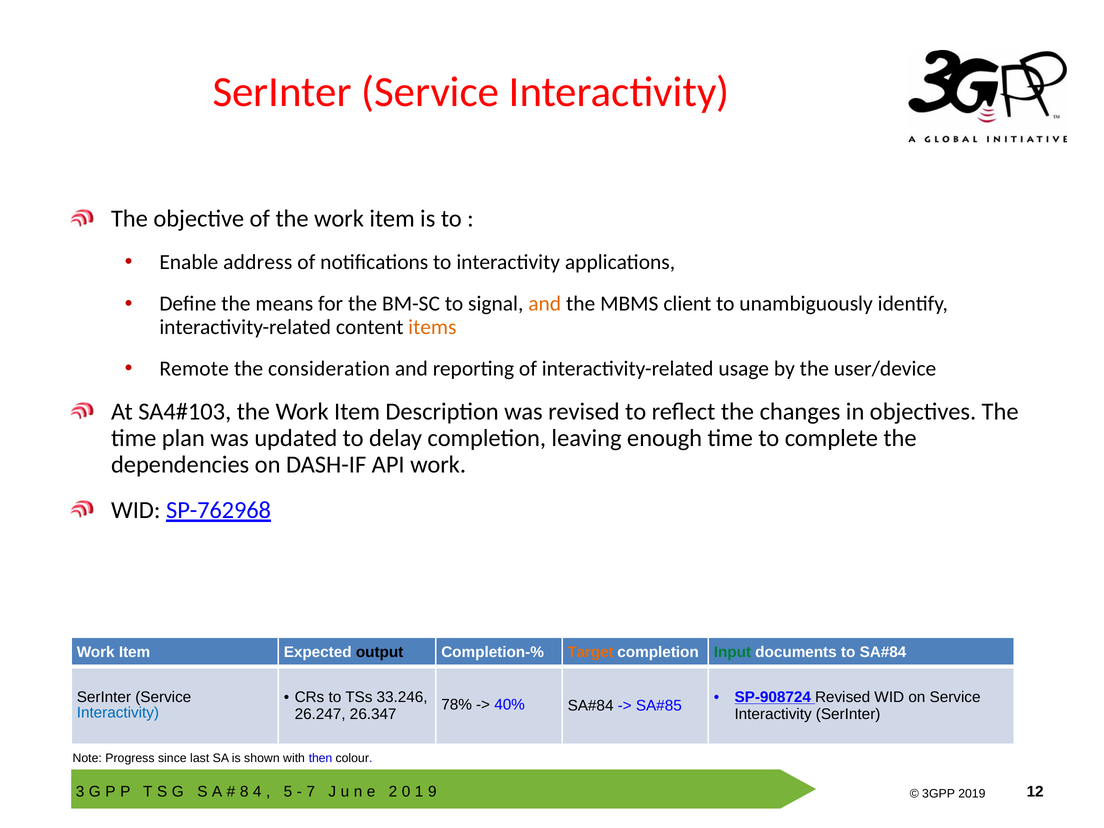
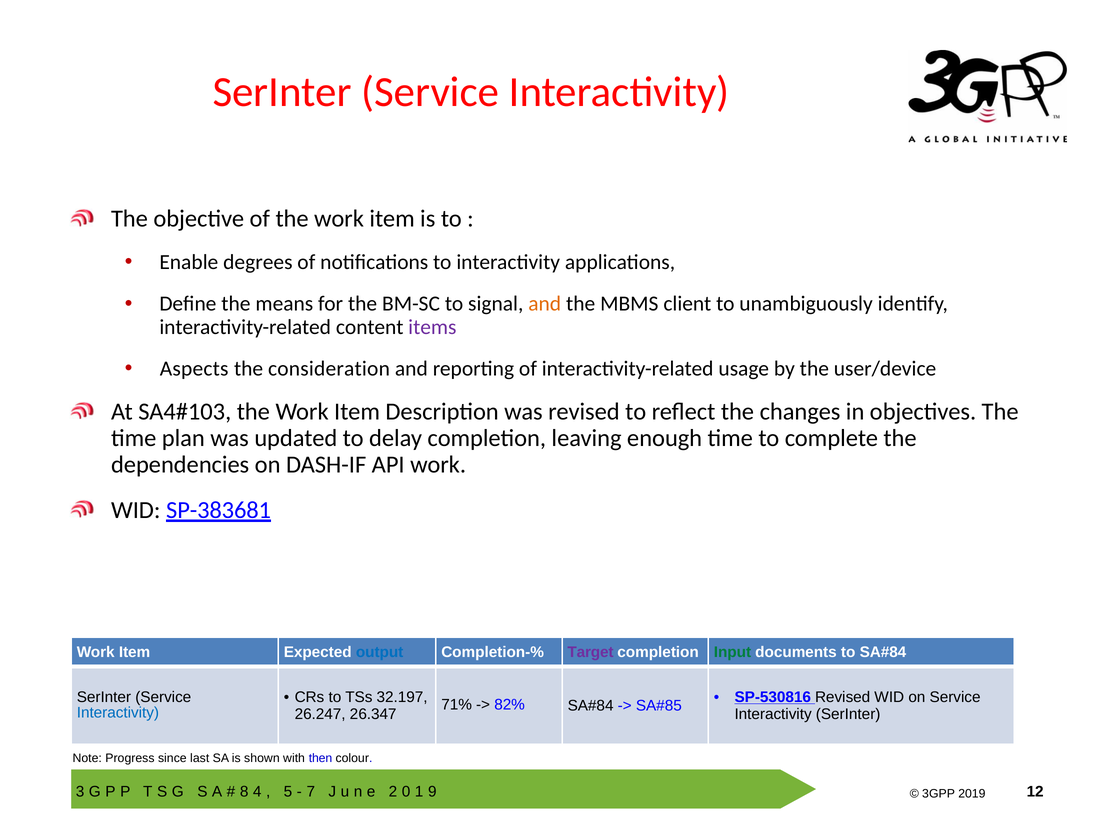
address: address -> degrees (258, 262)
items colour: orange -> purple (432, 327)
Remote: Remote -> Aspects (194, 369)
SP-762968: SP-762968 -> SP-383681 (219, 510)
output colour: black -> blue (380, 652)
Target colour: orange -> purple (590, 652)
33.246: 33.246 -> 32.197 (402, 697)
SP-908724: SP-908724 -> SP-530816 (773, 697)
78%: 78% -> 71% (457, 705)
40%: 40% -> 82% (510, 705)
